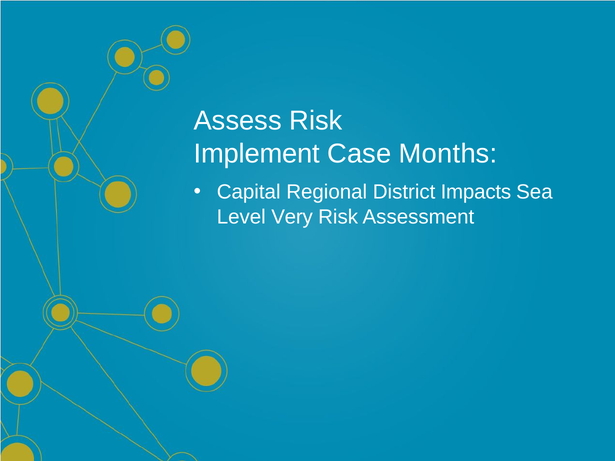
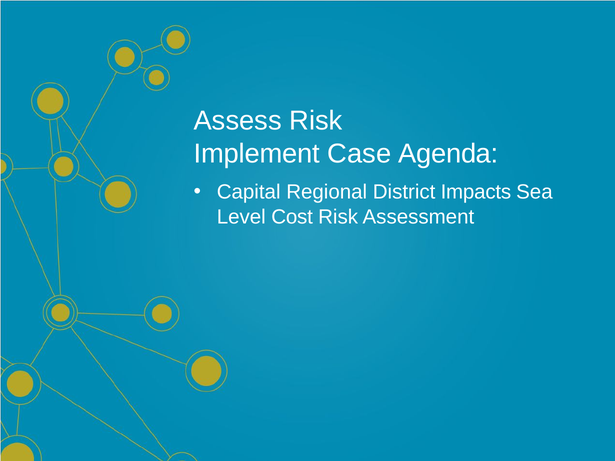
Months: Months -> Agenda (448, 154)
Very: Very -> Cost (292, 217)
